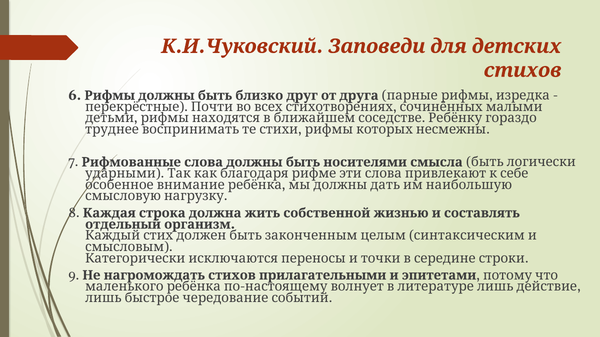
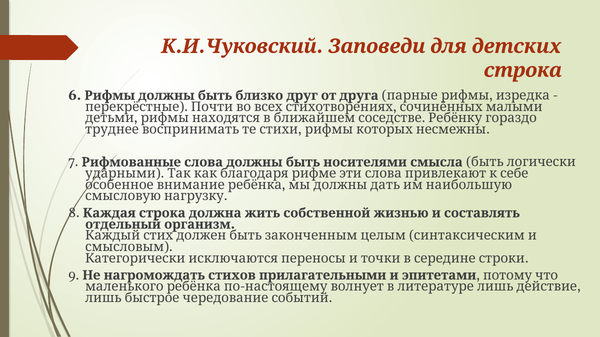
стихов: стихов -> строка (523, 70)
